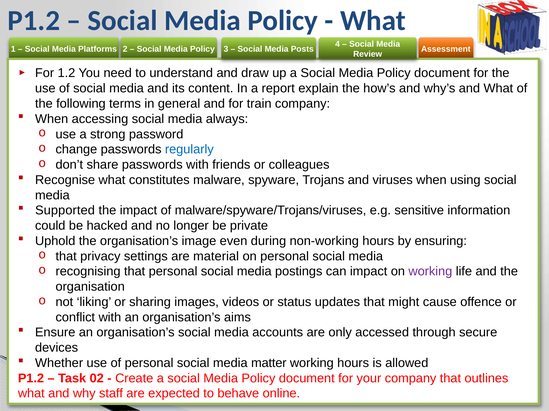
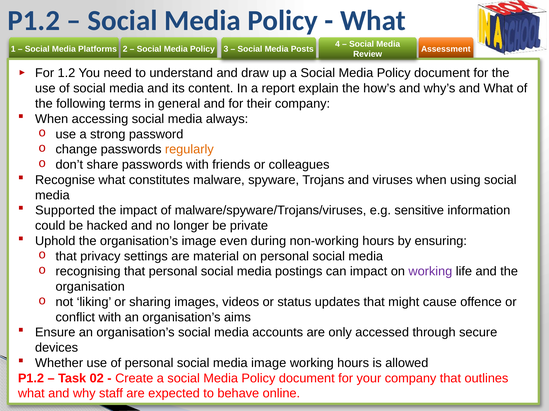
train: train -> their (259, 104)
regularly colour: blue -> orange (189, 150)
media matter: matter -> image (269, 364)
